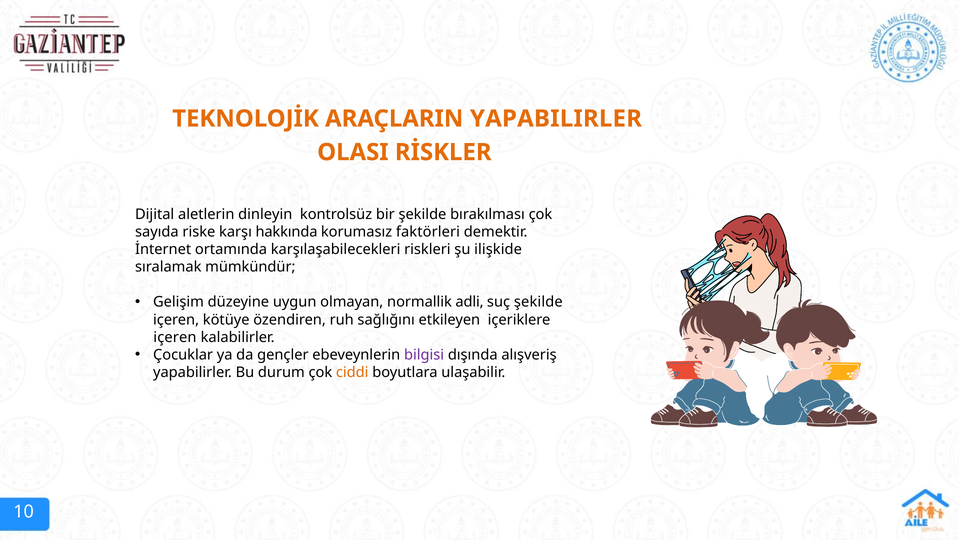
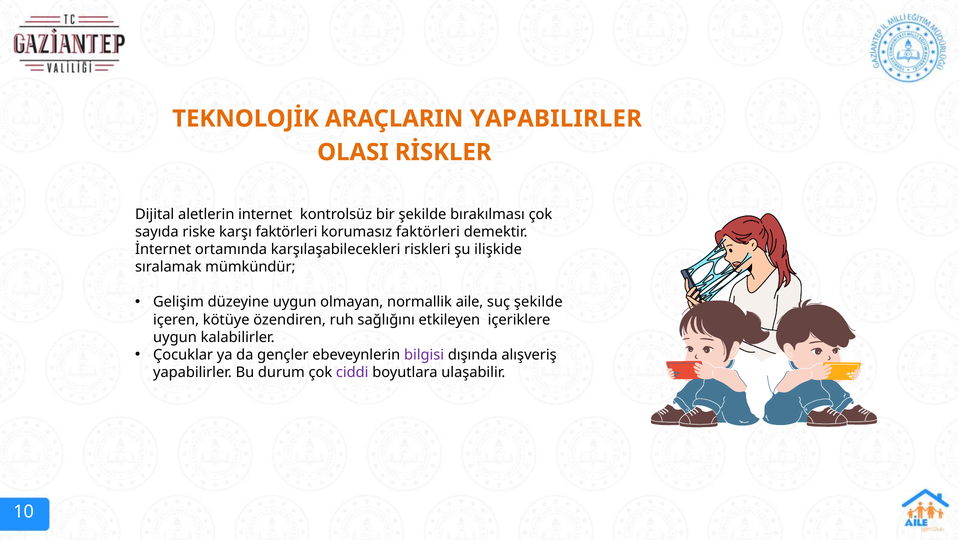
dinleyin: dinleyin -> internet (265, 214)
karşı hakkında: hakkında -> faktörleri (286, 232)
adli: adli -> aile (470, 302)
içeren: içeren -> uygun (175, 337)
ciddi colour: orange -> purple (352, 372)
